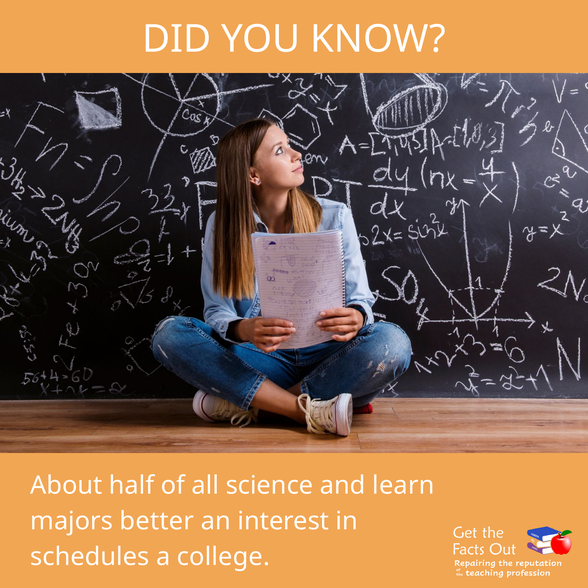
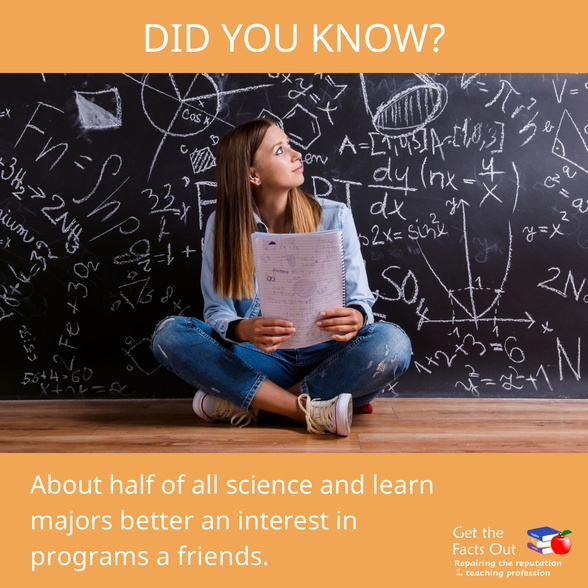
schedules: schedules -> programs (90, 557)
college: college -> friends (223, 557)
